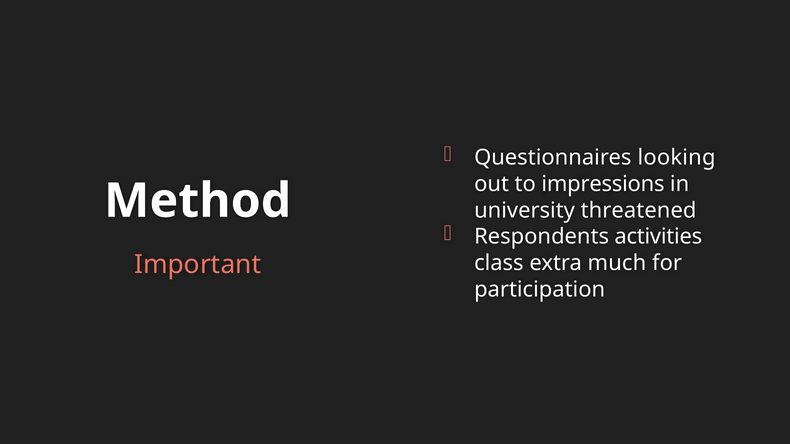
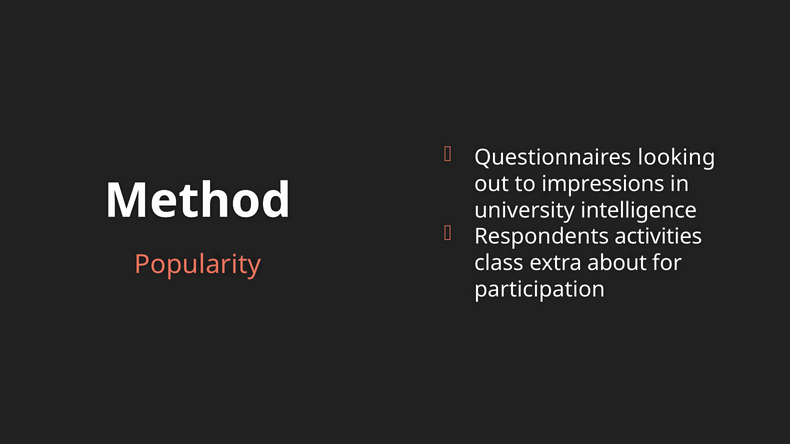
threatened: threatened -> intelligence (639, 211)
much: much -> about (617, 263)
Important: Important -> Popularity (198, 265)
